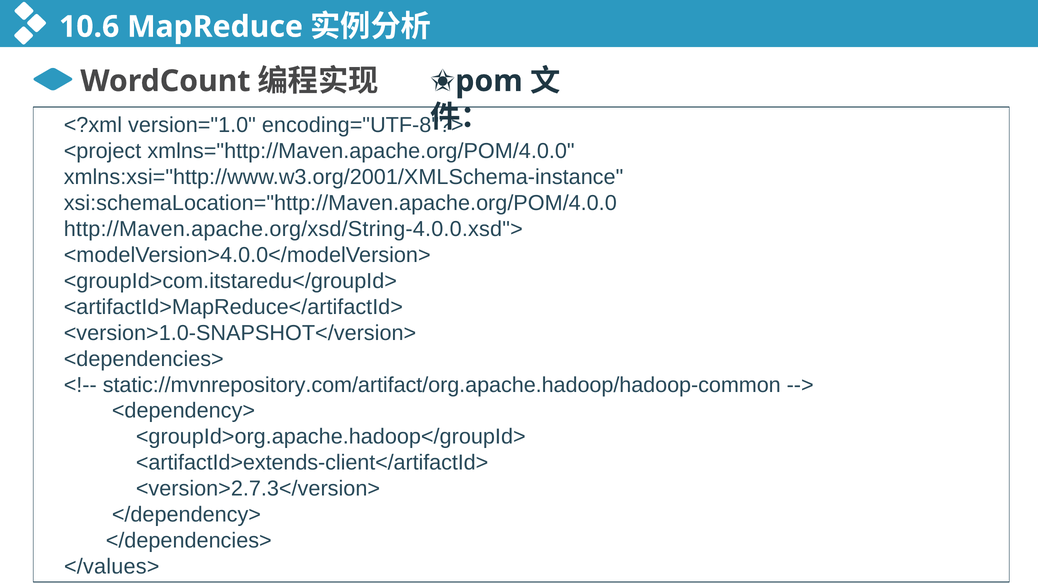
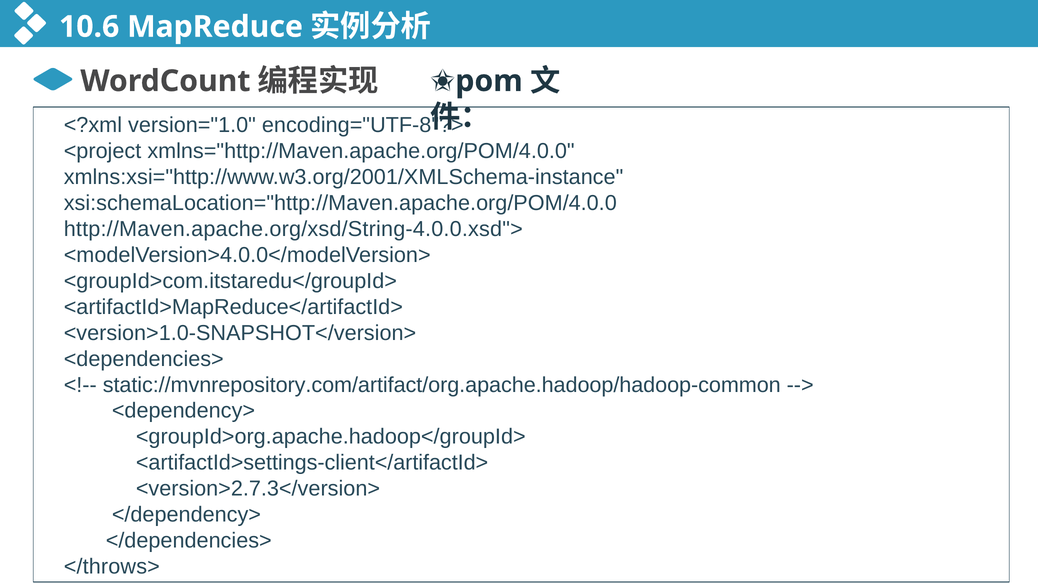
<artifactId>extends-client</artifactId>: <artifactId>extends-client</artifactId> -> <artifactId>settings-client</artifactId> (312, 462)
</values>: </values> -> </throws> (112, 566)
